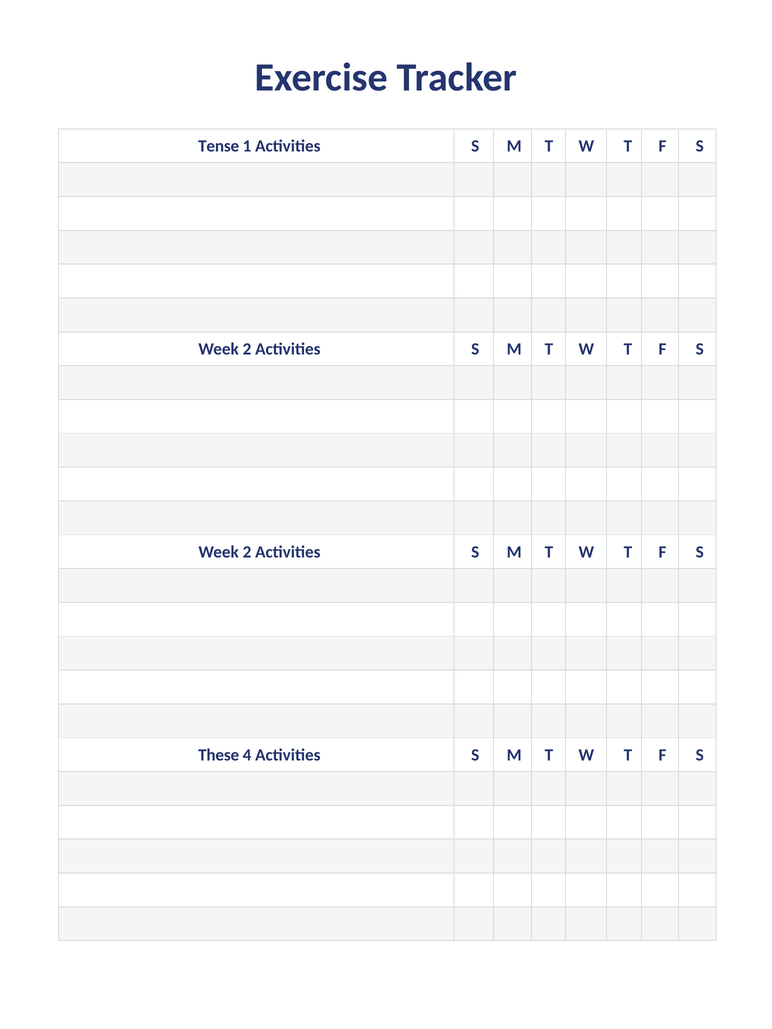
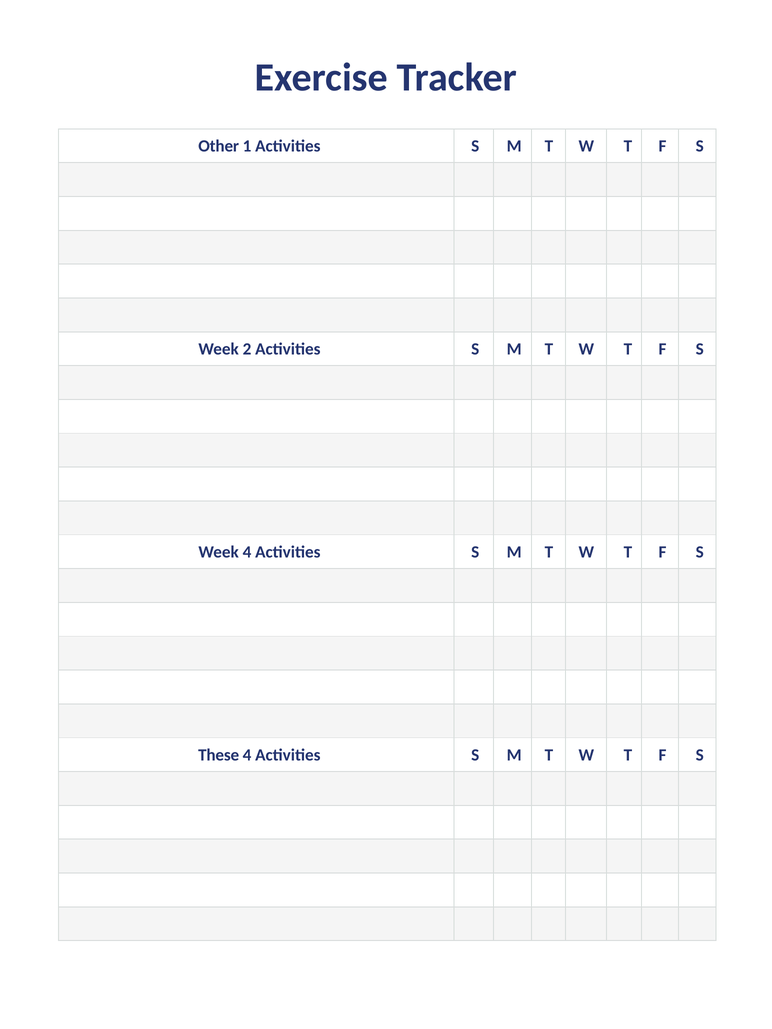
Tense: Tense -> Other (219, 146)
2: 2 -> 4 (247, 552)
